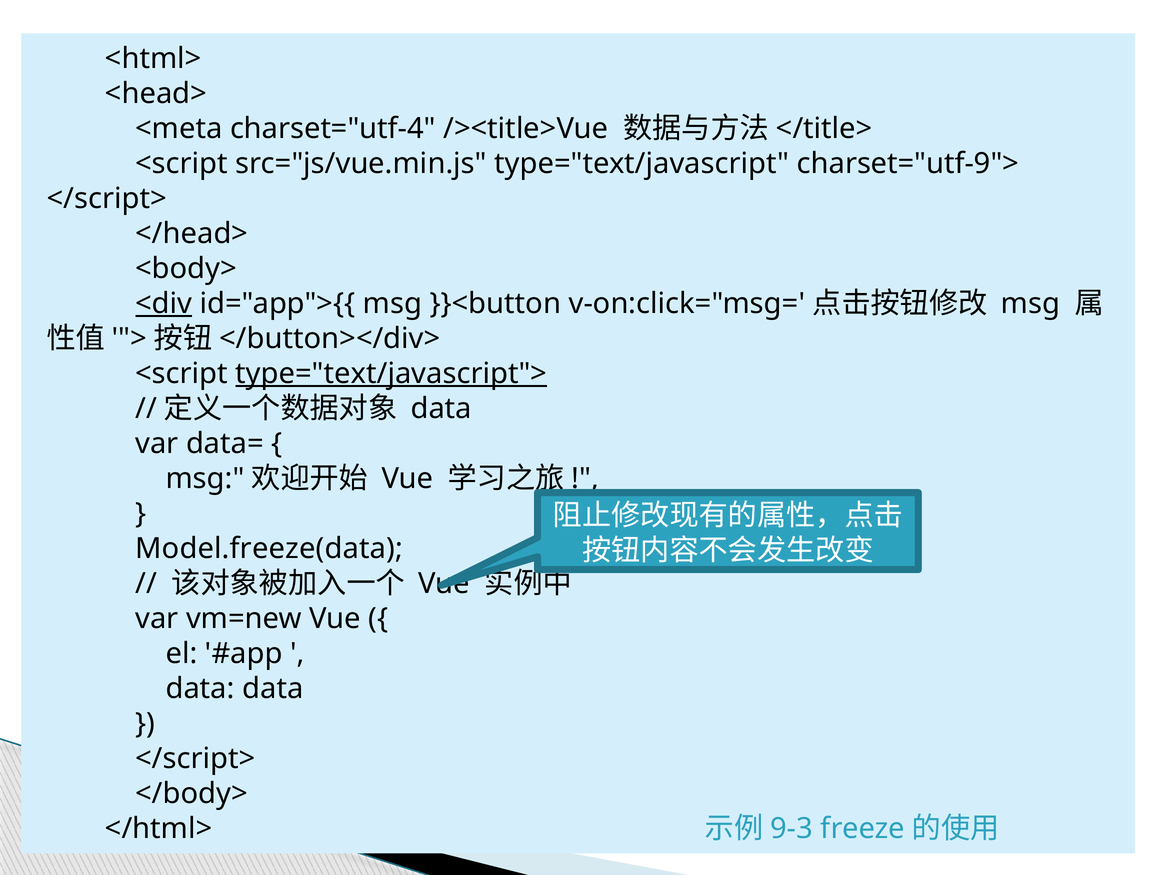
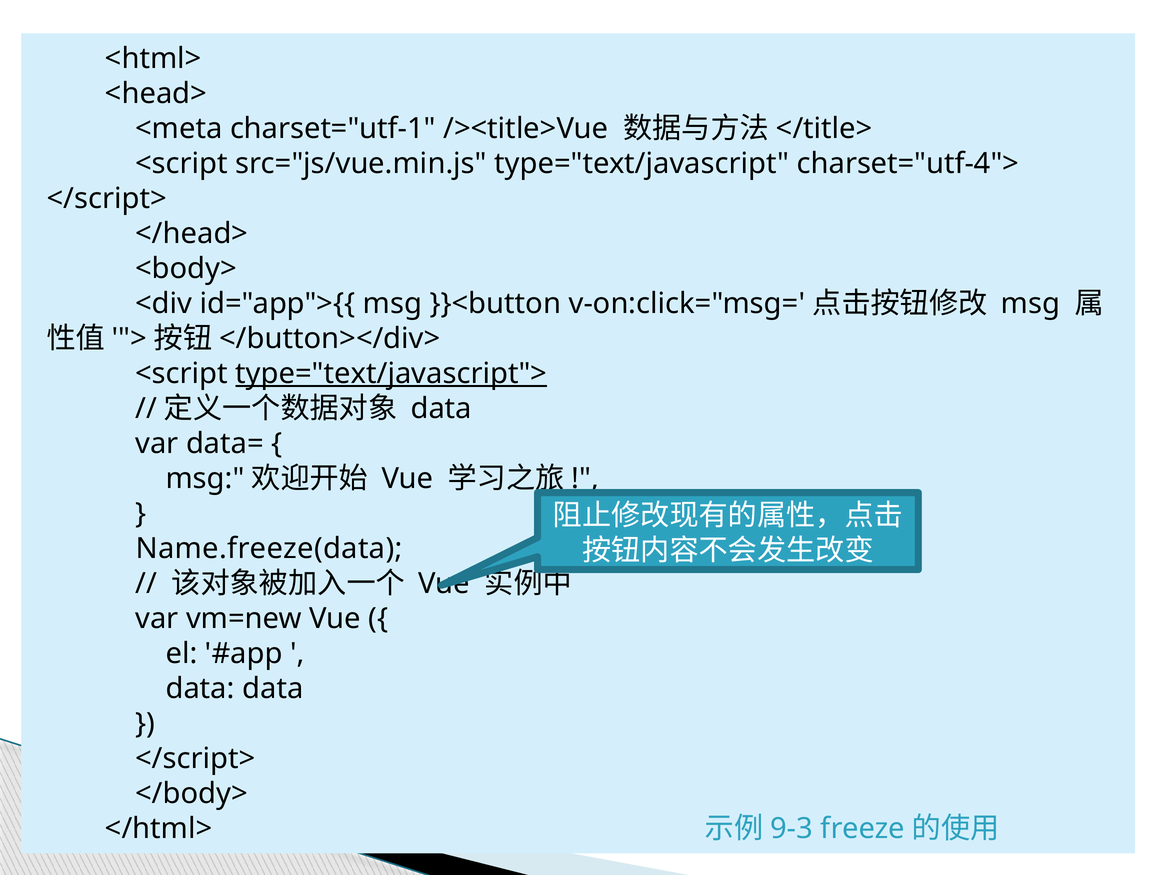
charset="utf-4: charset="utf-4 -> charset="utf-1 (333, 129)
charset="utf-9">: charset="utf-9"> -> charset="utf-4"> (908, 164)
<div underline: present -> none (164, 304)
Model.freeze(data: Model.freeze(data -> Name.freeze(data (269, 549)
